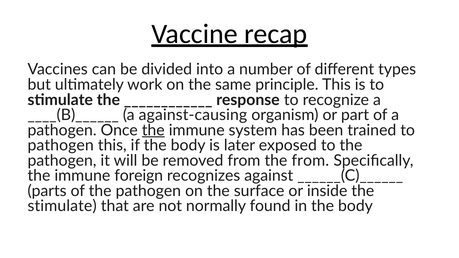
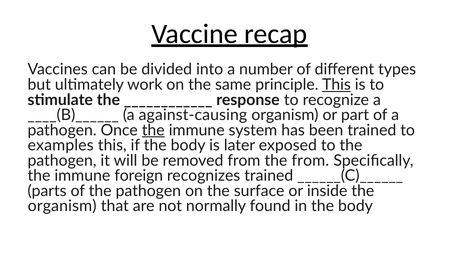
This underline: none -> present (336, 85)
pathogen: pathogen -> examples (61, 145)
recognizes against: against -> trained (269, 176)
stimulate: stimulate -> organism (62, 206)
